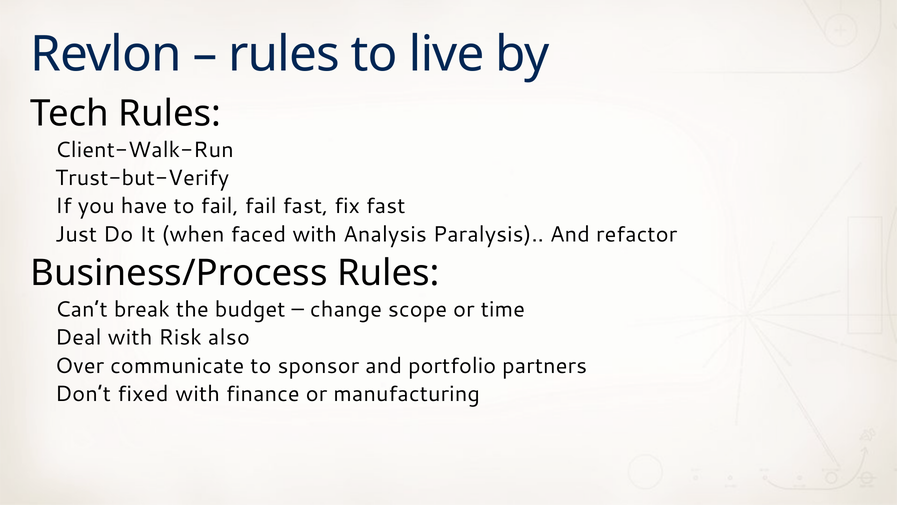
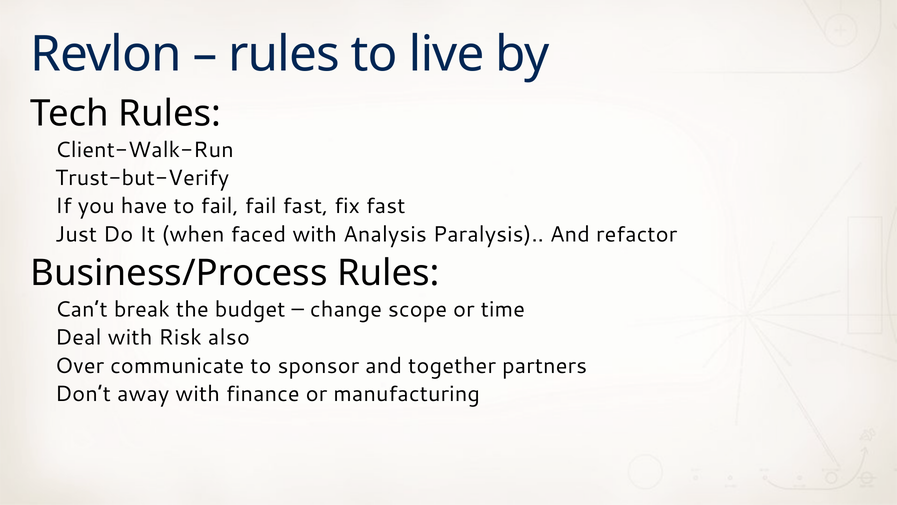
portfolio: portfolio -> together (452, 365)
fixed: fixed -> away (143, 394)
